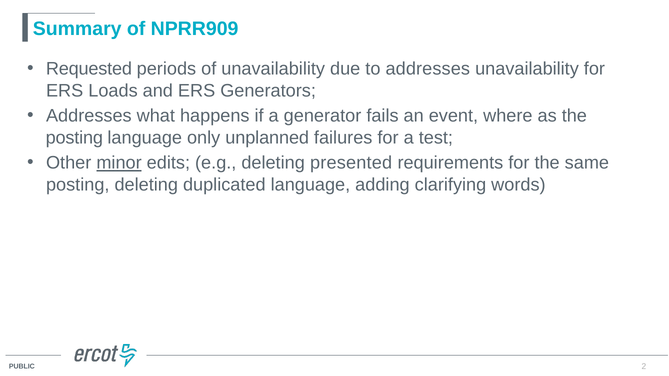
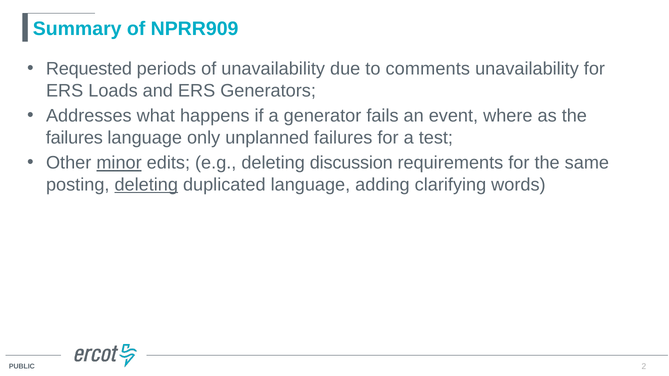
to addresses: addresses -> comments (428, 69)
posting: posting -> failures (74, 138)
presented: presented -> discussion (351, 163)
deleting underline: none -> present (146, 185)
